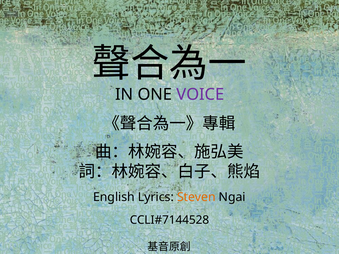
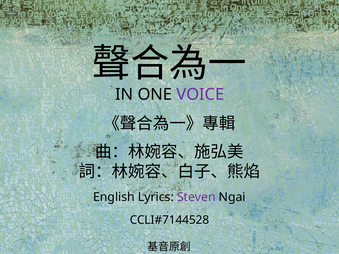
Steven colour: orange -> purple (196, 197)
